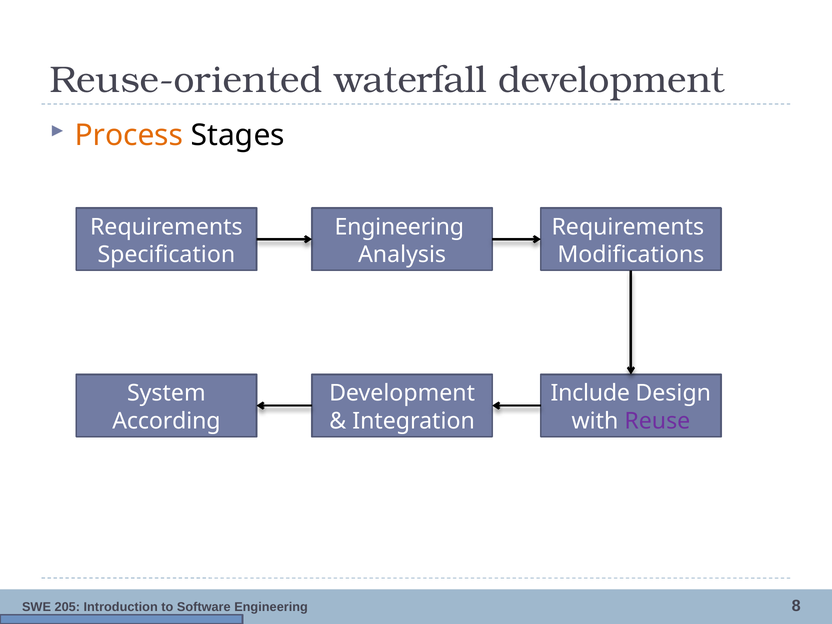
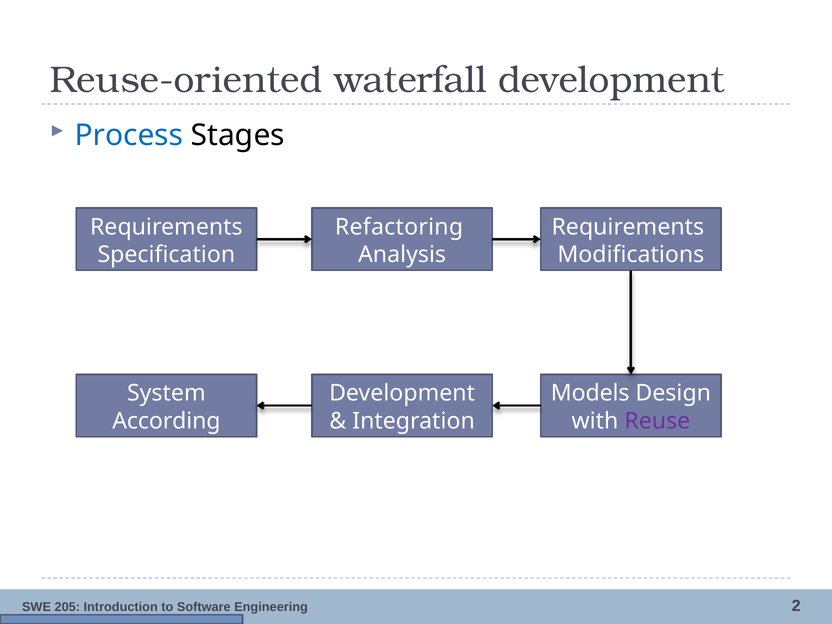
Process colour: orange -> blue (129, 135)
Engineering: Engineering -> Refactoring (399, 227)
Include: Include -> Models (590, 393)
8: 8 -> 2 (796, 606)
